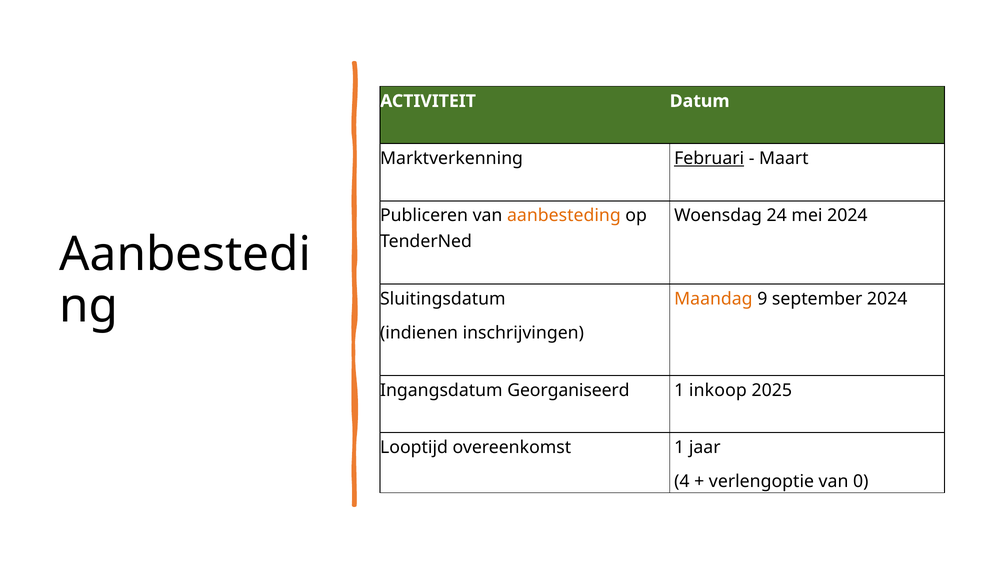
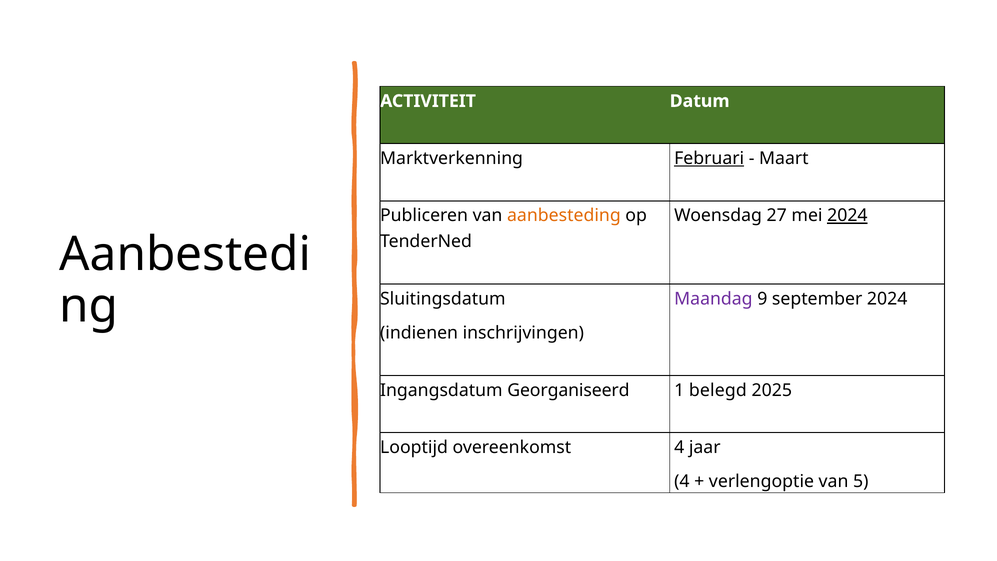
24: 24 -> 27 (777, 216)
2024 underline: none -> present (847, 216)
Maandag colour: orange -> purple (713, 299)
inkoop: inkoop -> belegd (718, 390)
overeenkomst 1: 1 -> 4 (679, 447)
0: 0 -> 5 (861, 481)
